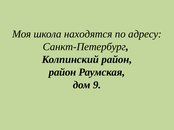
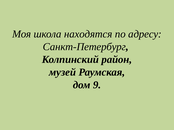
район: район -> музей (62, 72)
